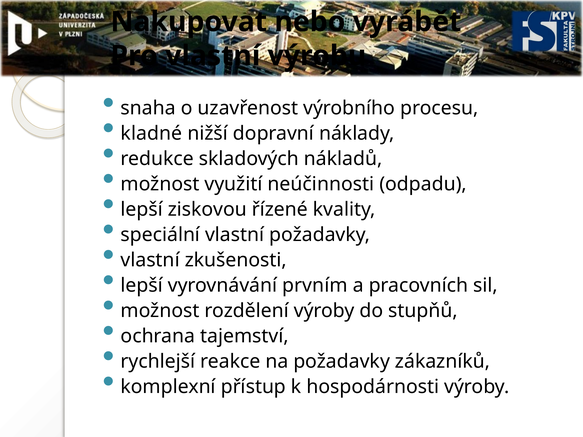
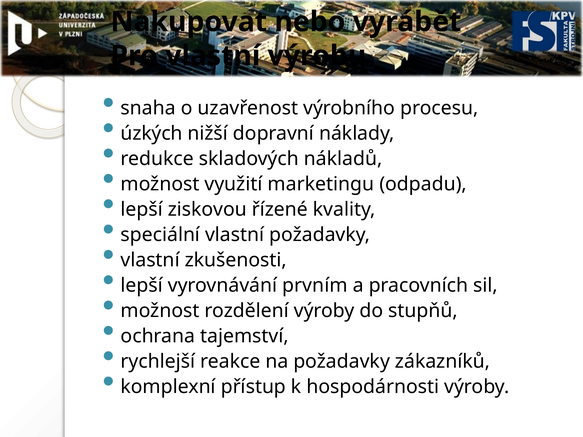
kladné: kladné -> úzkých (152, 134)
neúčinnosti: neúčinnosti -> marketingu (321, 184)
